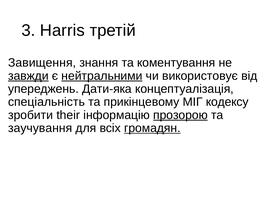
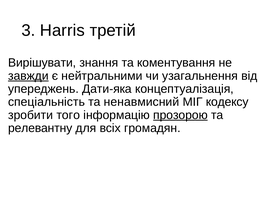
Завищення: Завищення -> Вирішувати (42, 63)
нейтральними underline: present -> none (102, 76)
використовує: використовує -> узагальнення (200, 76)
прикінцевому: прикінцевому -> ненавмисний (141, 102)
their: their -> того (68, 115)
заучування: заучування -> релевантну (40, 128)
громадян underline: present -> none (152, 128)
